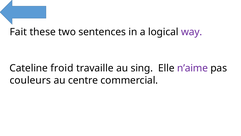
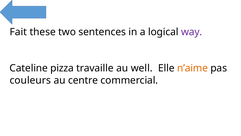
froid: froid -> pizza (62, 68)
sing: sing -> well (142, 68)
n’aime colour: purple -> orange (193, 68)
